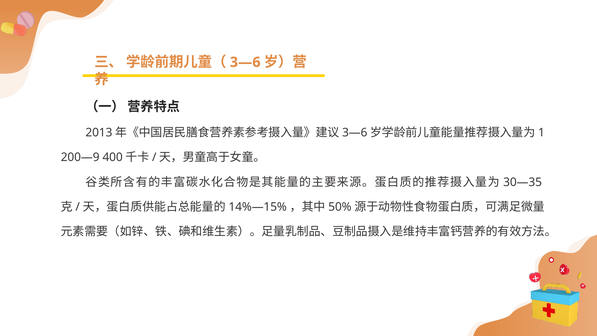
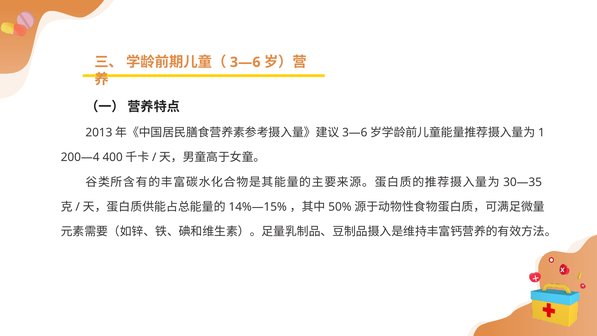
200—9: 200—9 -> 200—4 (80, 157)
